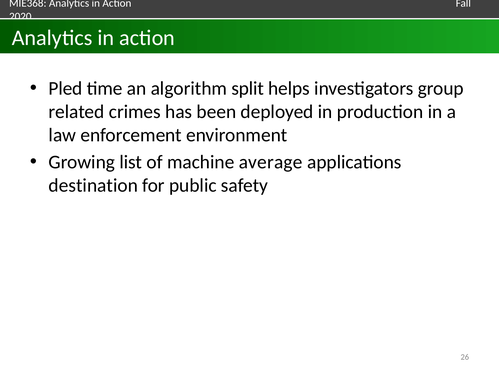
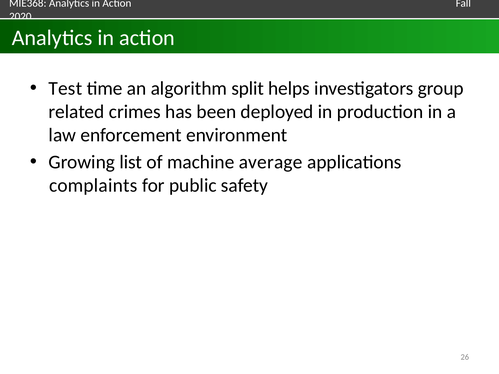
Pled: Pled -> Test (65, 89)
destination: destination -> complaints (93, 185)
